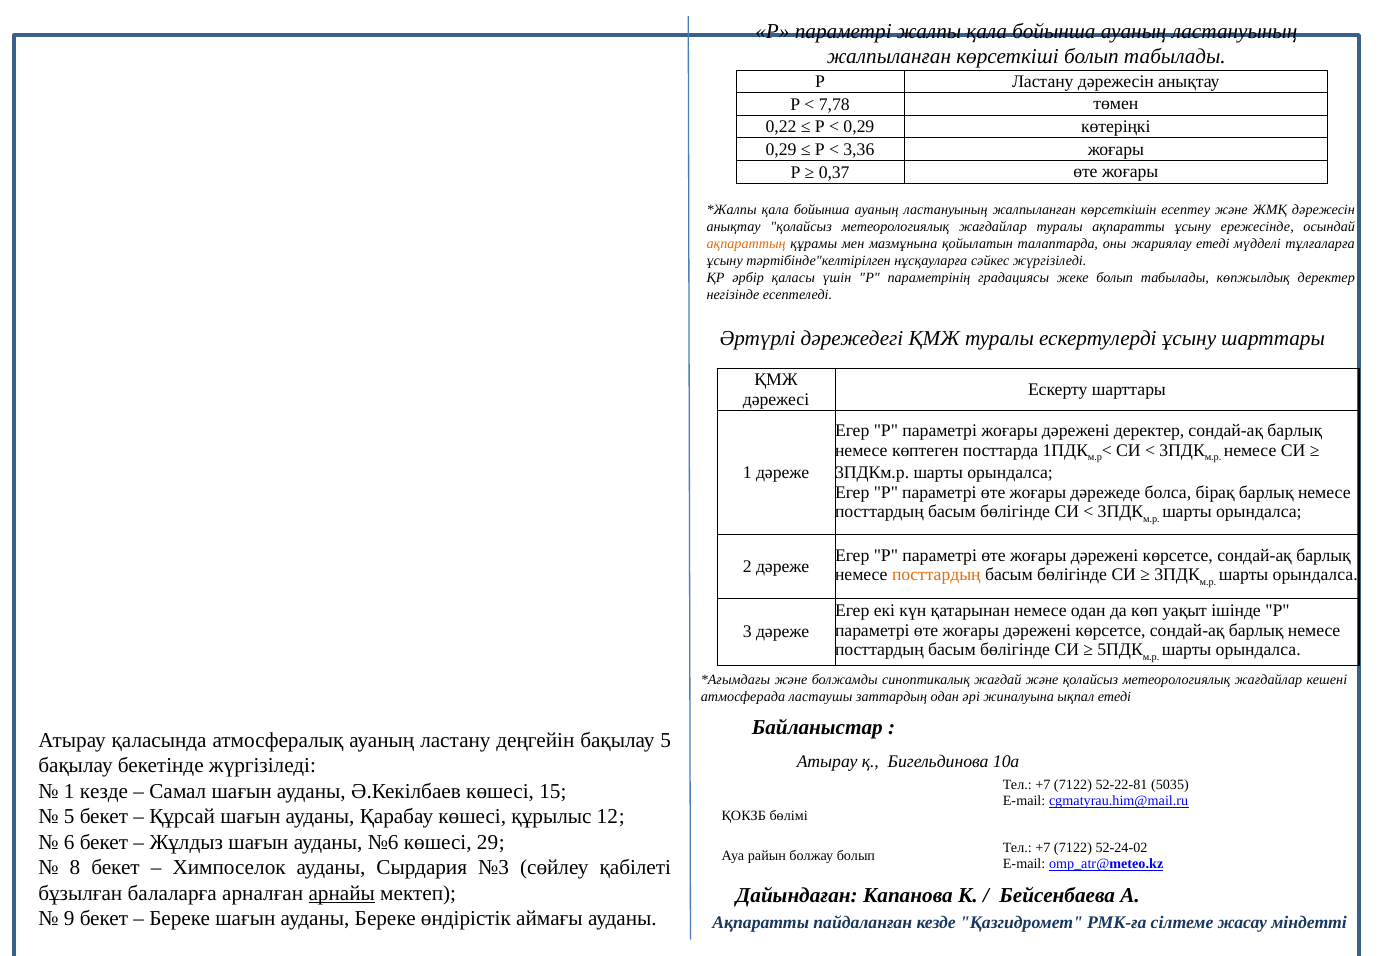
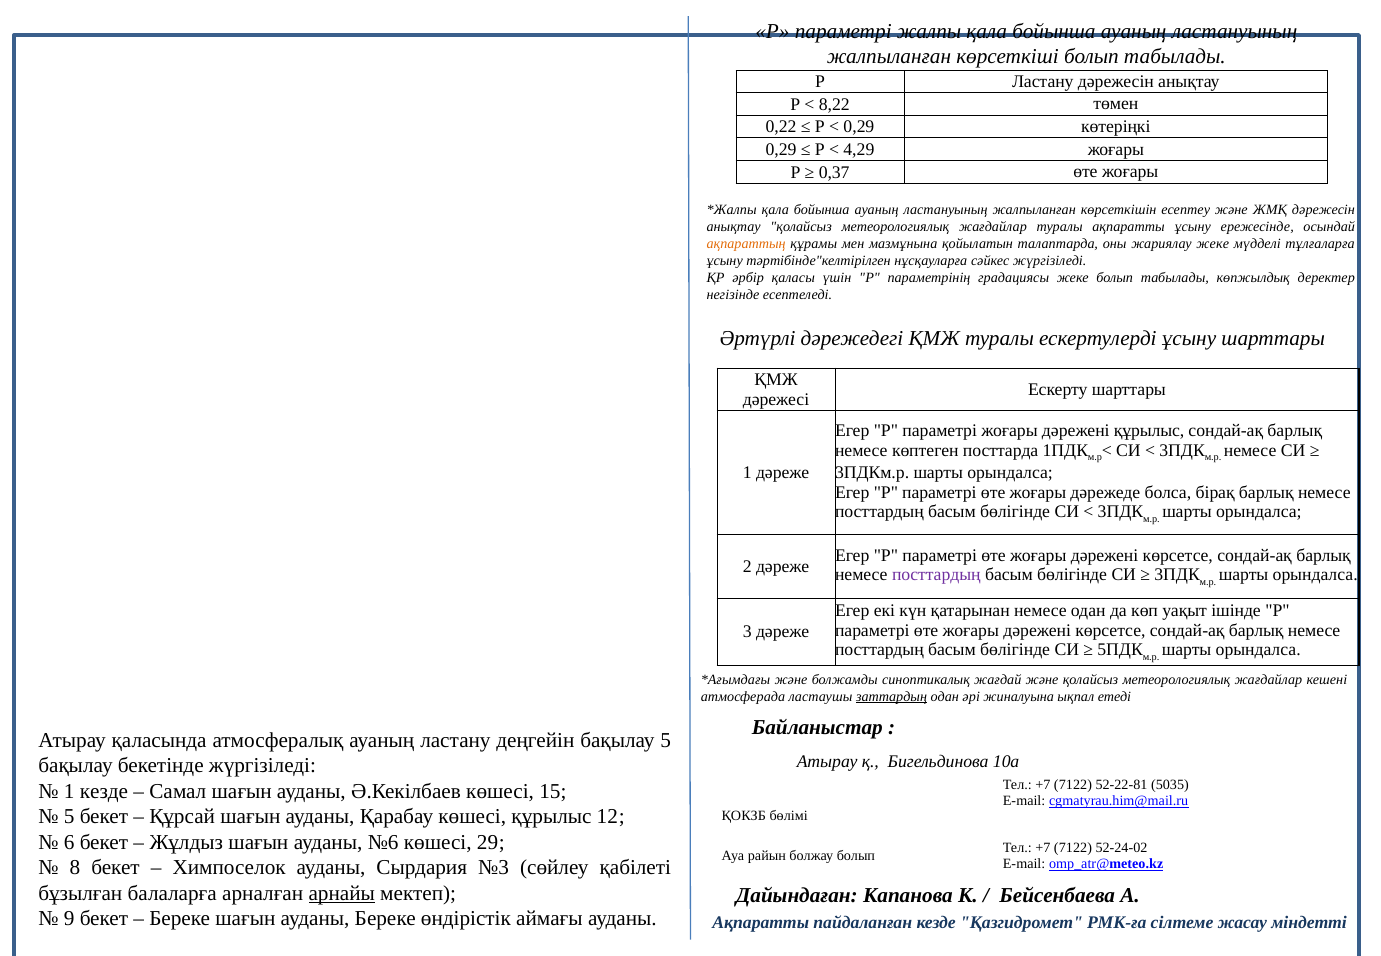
7,78: 7,78 -> 8,22 (834, 104)
3,36: 3,36 -> 4,29 (859, 150)
жариялау етеді: етеді -> жеке (1213, 244)
дәрежені деректер: деректер -> құрылыс (1149, 431)
посттардың colour: orange -> purple (936, 575)
заттардың underline: none -> present (892, 696)
